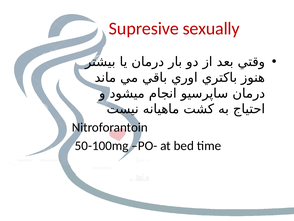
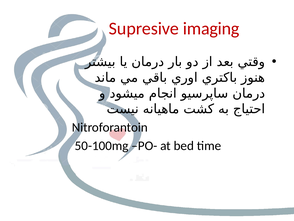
sexually: sexually -> imaging (211, 28)
